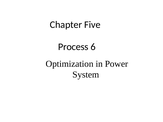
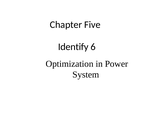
Process: Process -> Identify (73, 47)
